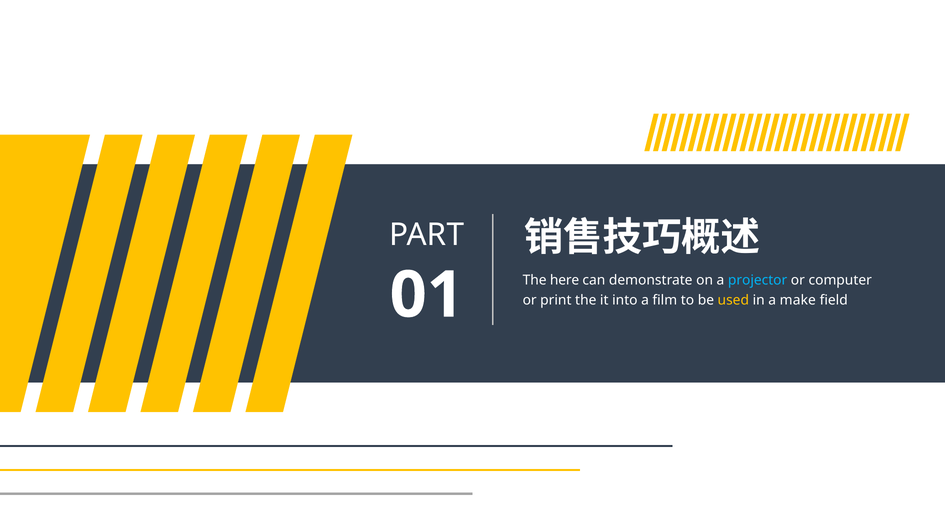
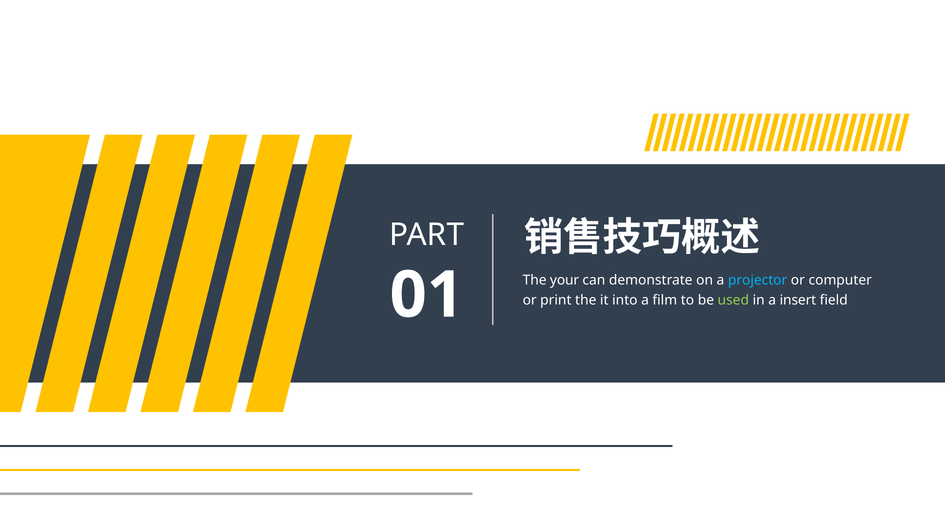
here: here -> your (565, 281)
used colour: yellow -> light green (733, 300)
make: make -> insert (798, 300)
